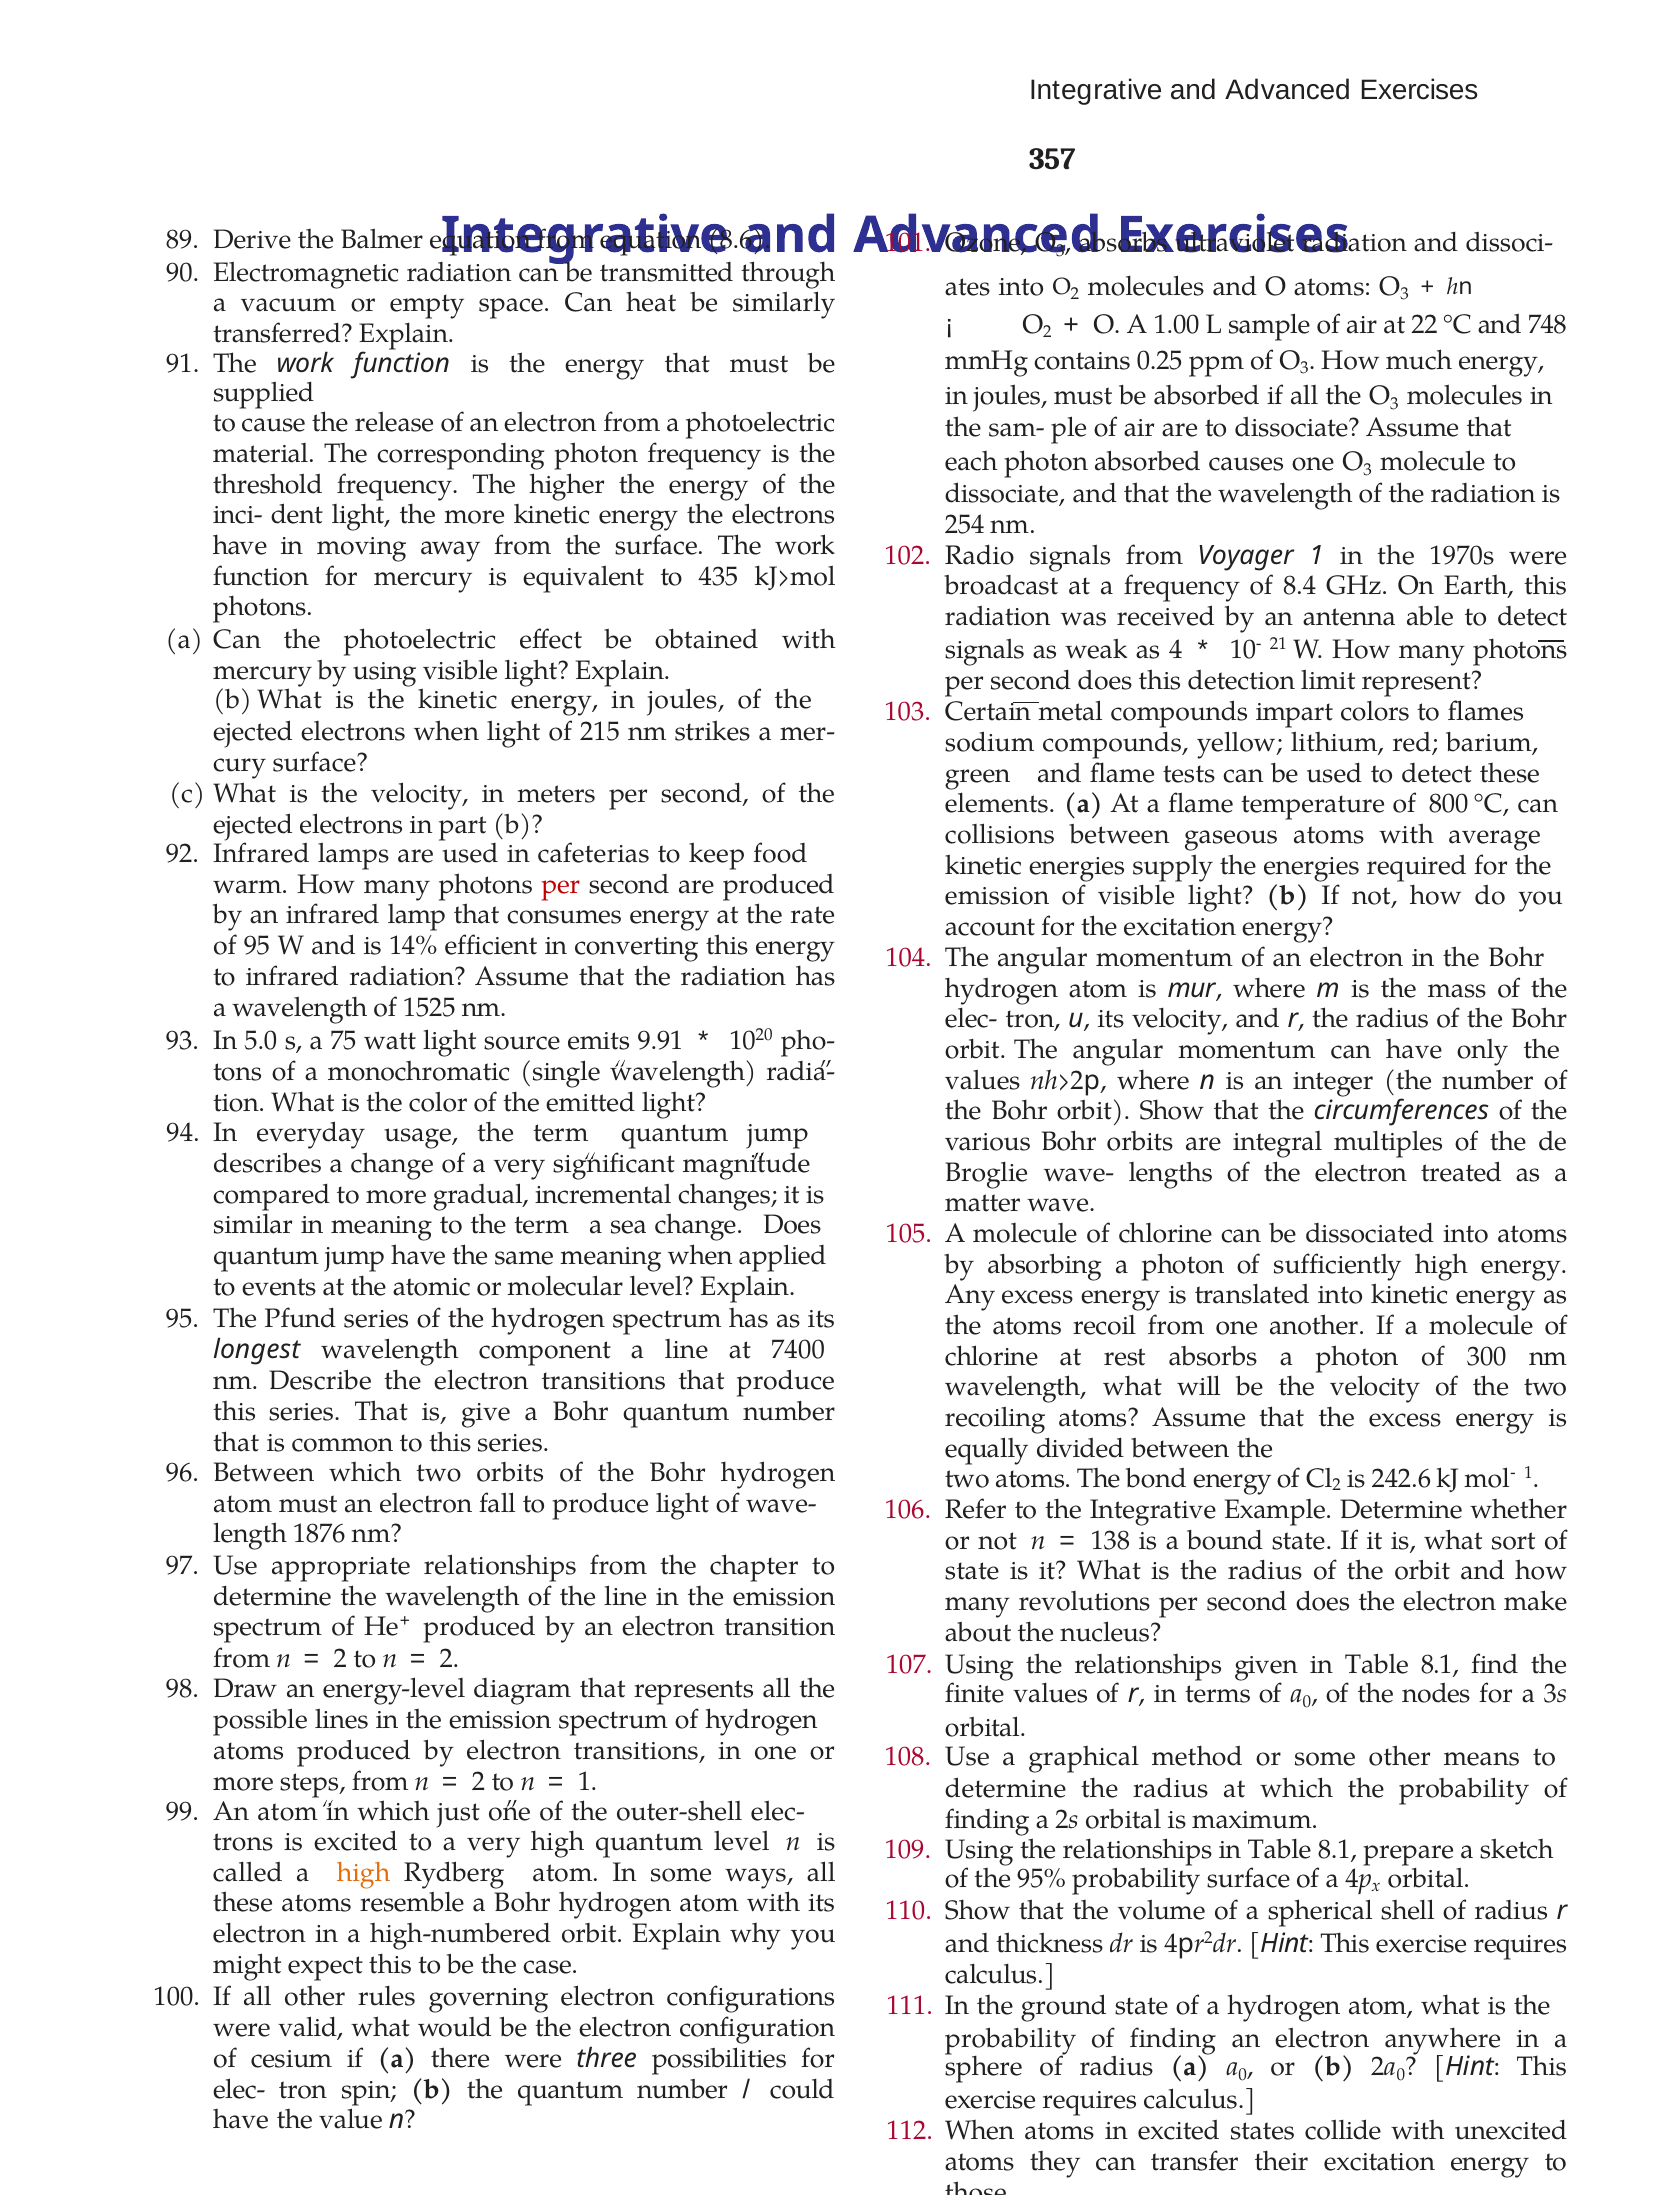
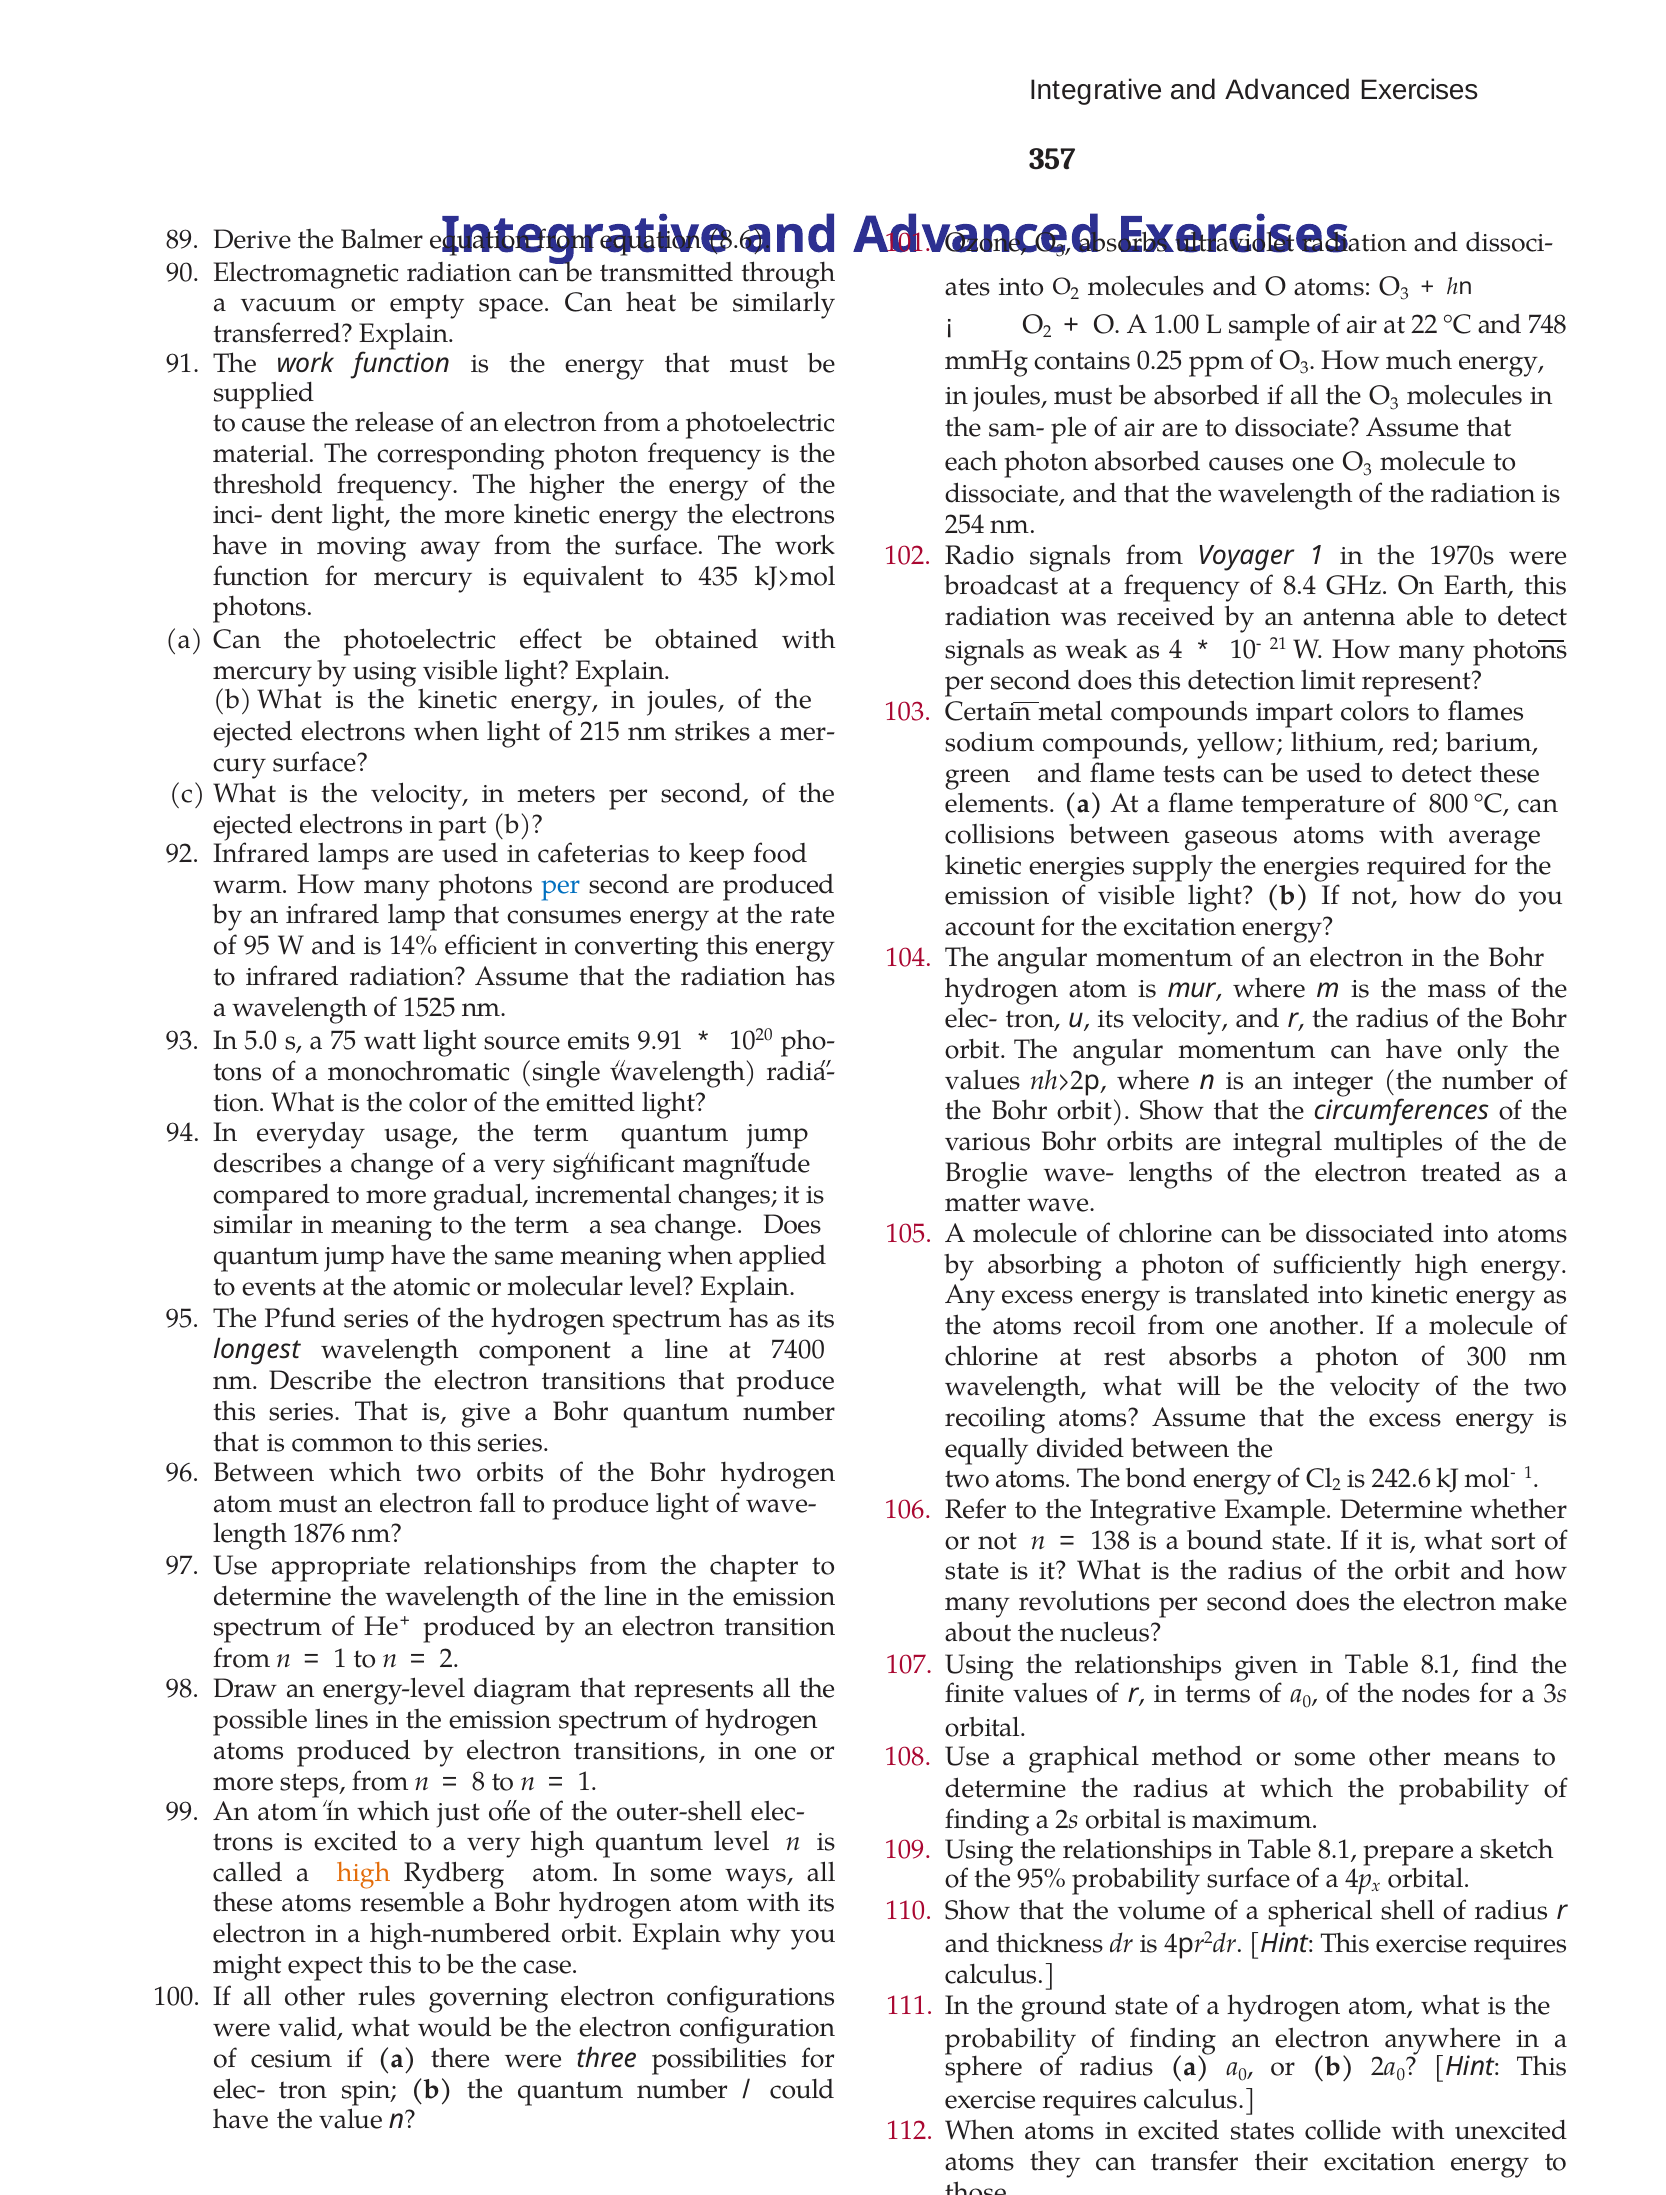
per colour: red -> blue (561, 885)
2: 2 -> 1 (340, 1659)
2: 2 -> 8 (479, 1783)
